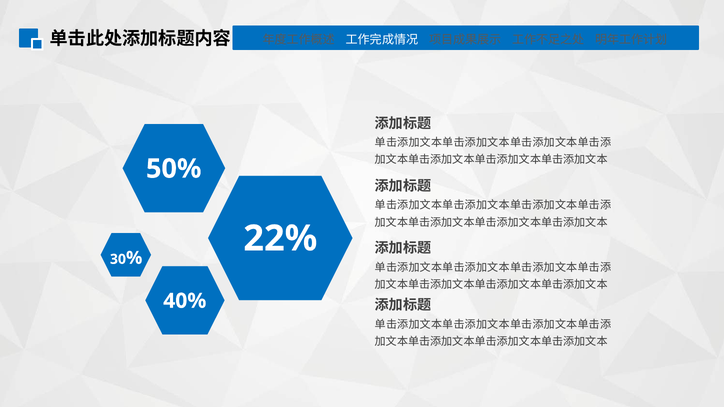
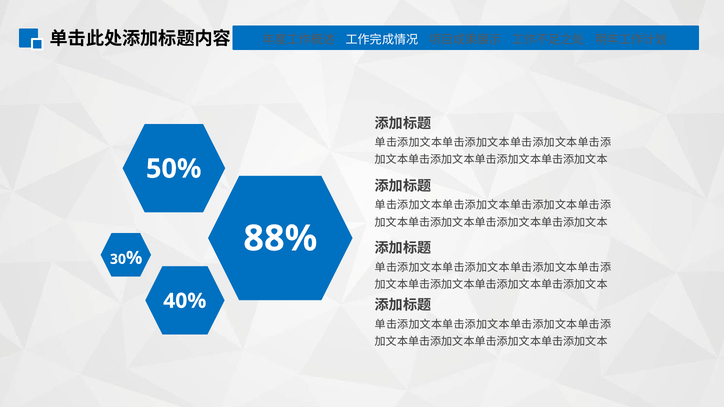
22%: 22% -> 88% (280, 239)
